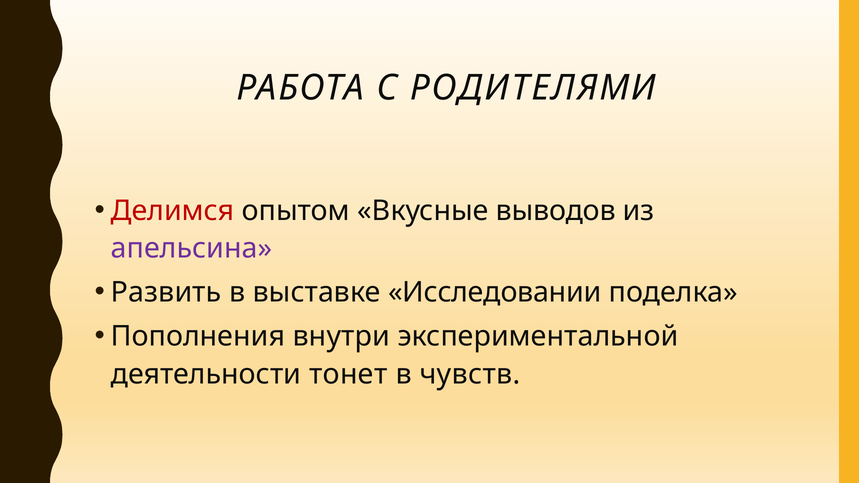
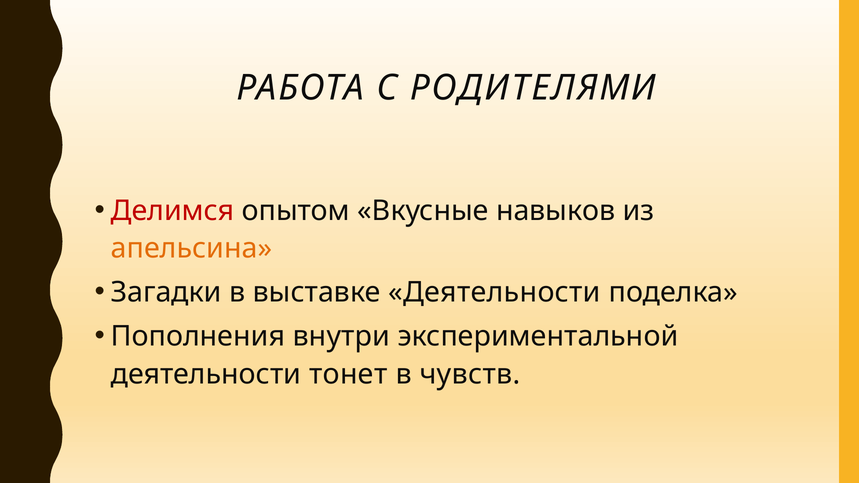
выводов: выводов -> навыков (556, 211)
апельсина colour: purple -> orange (191, 248)
Развить: Развить -> Загадки (166, 293)
выставке Исследовании: Исследовании -> Деятельности (494, 293)
